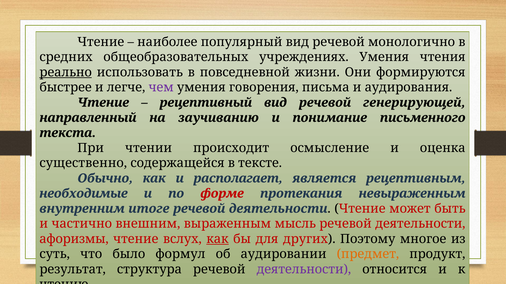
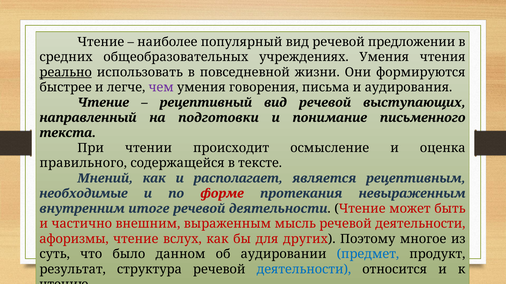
монологично: монологично -> предложении (412, 42)
генерирующей: генерирующей -> выступающих (414, 103)
заучиванию: заучиванию -> подготовки (218, 118)
существенно: существенно -> правильного (83, 164)
Обычно: Обычно -> Мнений (105, 179)
как underline: present -> none (217, 239)
формул: формул -> данном (180, 255)
предмет colour: orange -> blue (368, 255)
деятельности colour: purple -> blue (304, 270)
